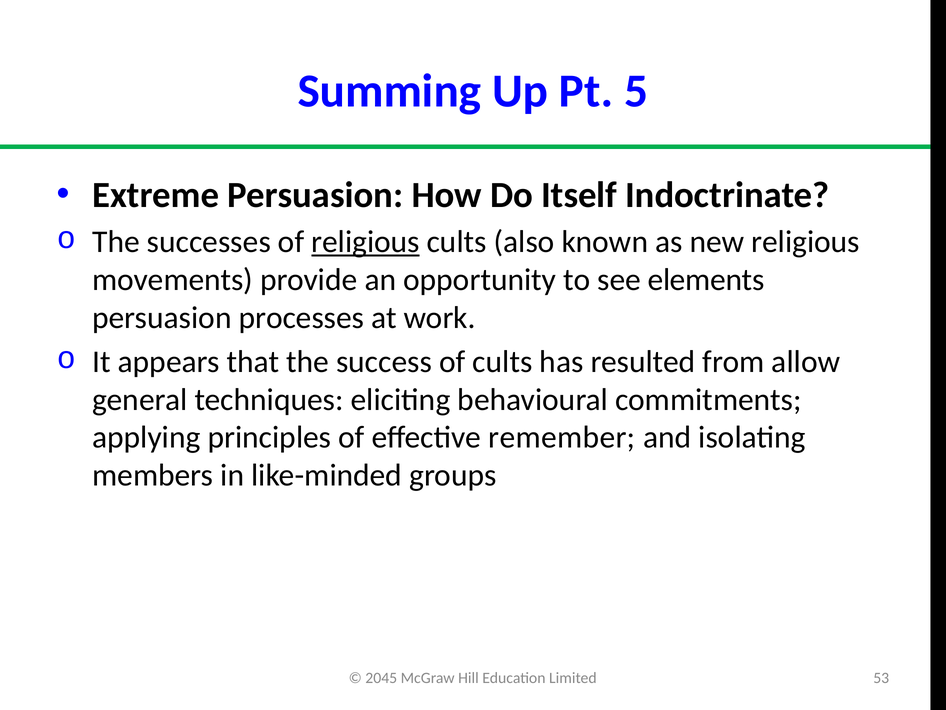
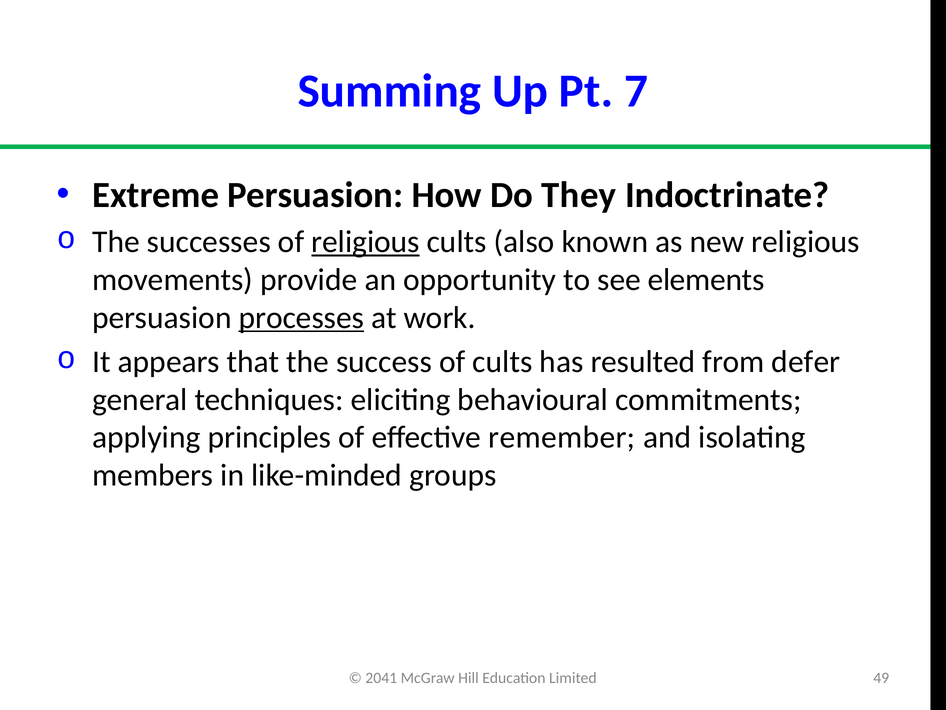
5: 5 -> 7 (636, 91)
Itself: Itself -> They (579, 195)
processes underline: none -> present (301, 317)
allow: allow -> defer (806, 362)
2045: 2045 -> 2041 (381, 677)
53: 53 -> 49 (881, 677)
